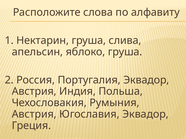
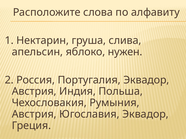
яблоко груша: груша -> нужен (125, 52)
